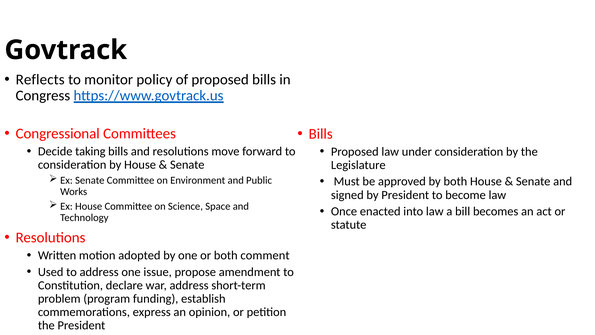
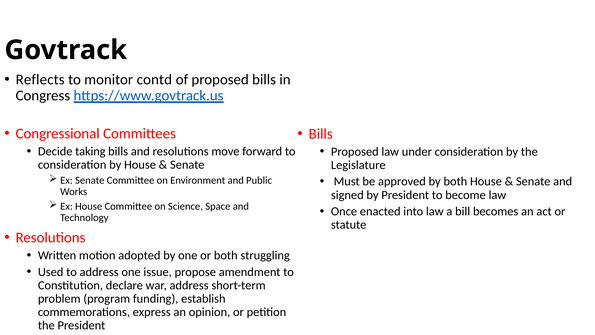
policy: policy -> contd (154, 79)
comment: comment -> struggling (265, 255)
